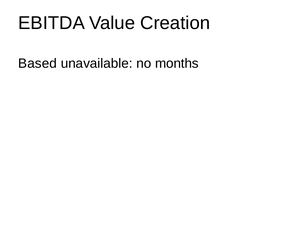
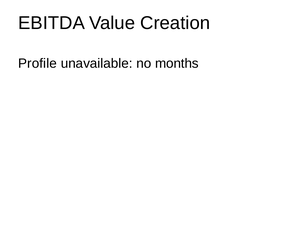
Based: Based -> Profile (38, 64)
